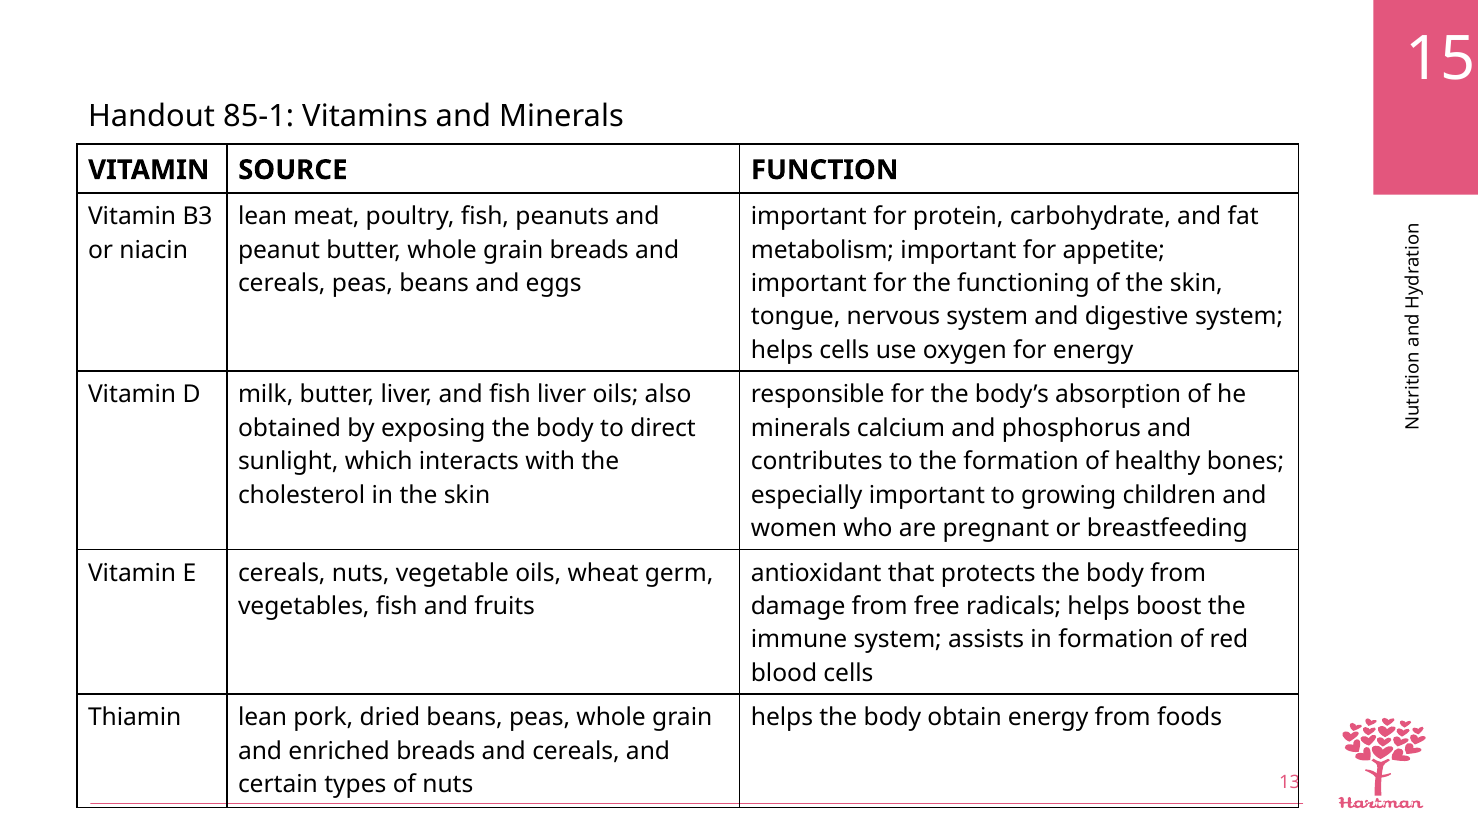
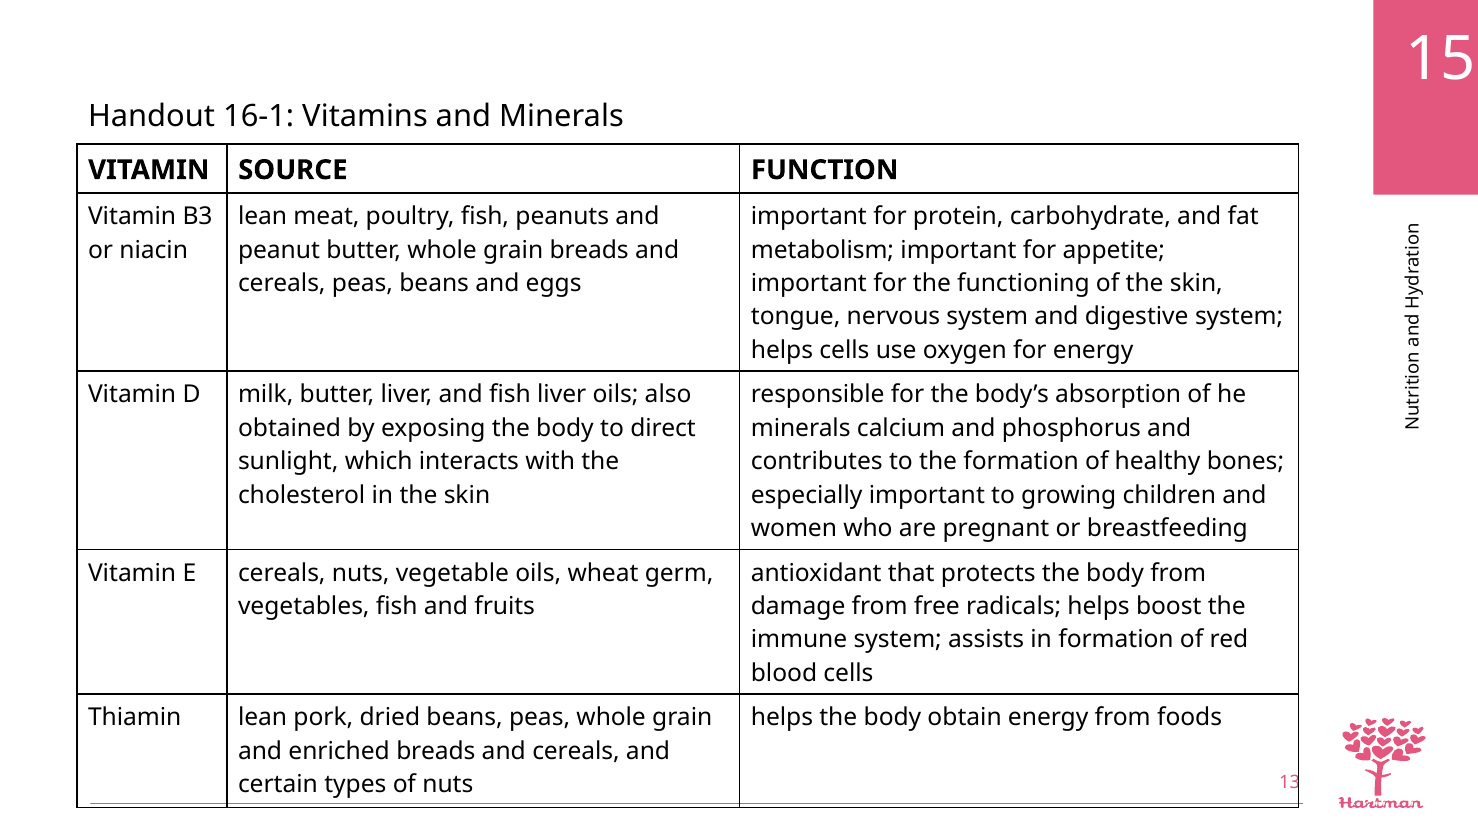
85-1: 85-1 -> 16-1 (259, 117)
